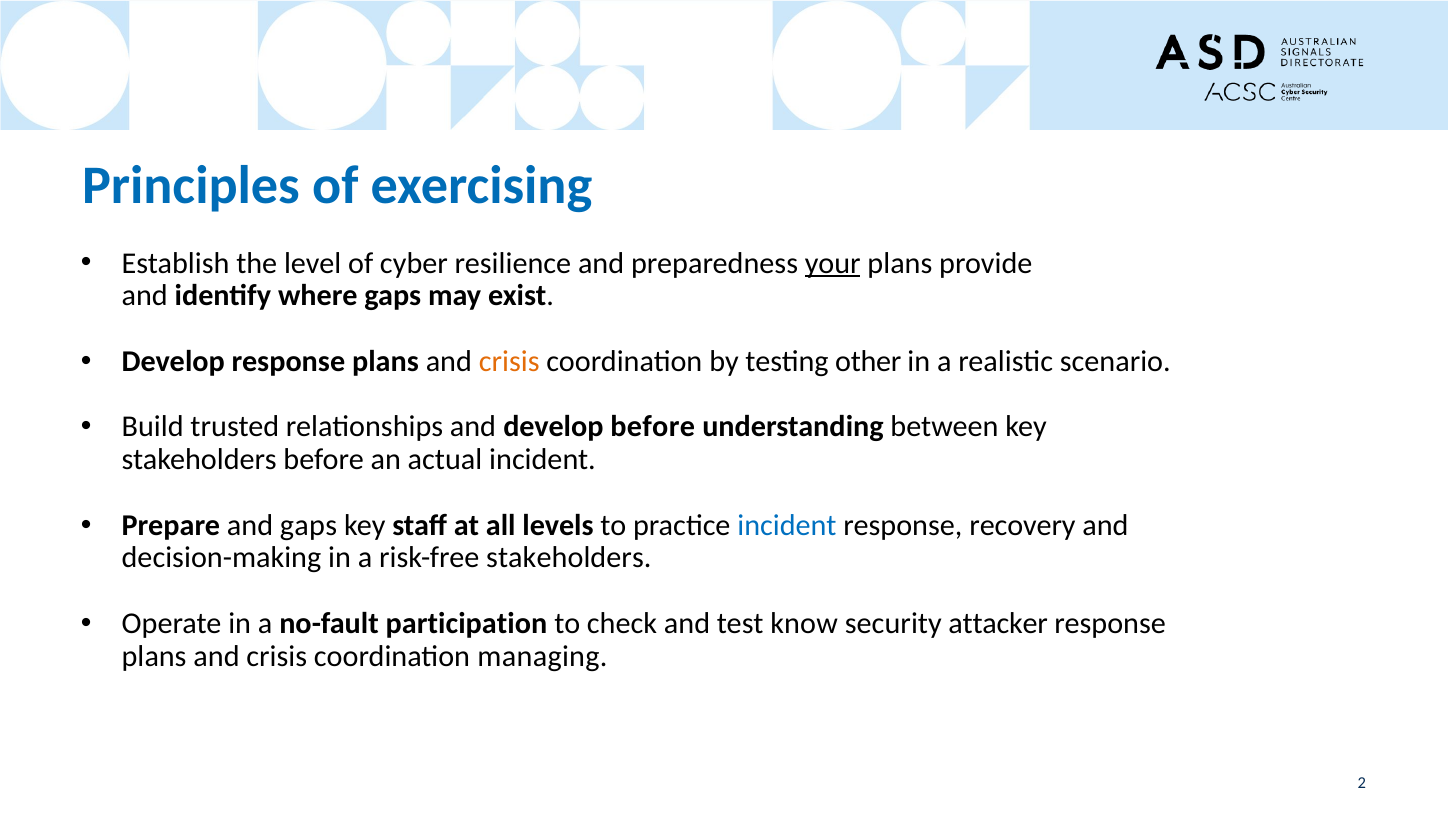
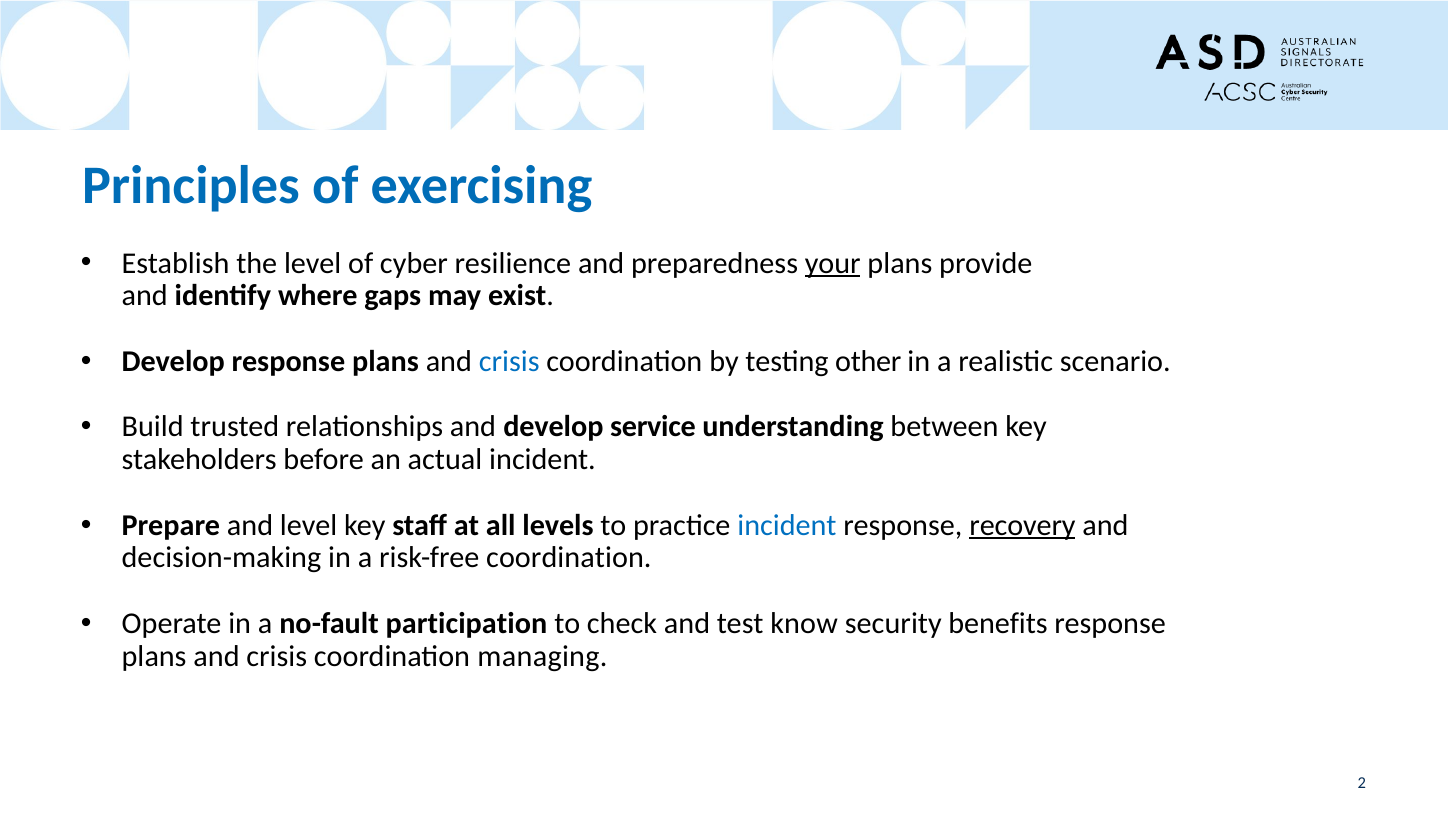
crisis colour: orange -> blue (509, 362)
develop before: before -> service (653, 427)
and gaps: gaps -> level (309, 526)
recovery underline: none -> present (1022, 526)
risk-free stakeholders: stakeholders -> coordination (569, 558)
attacker: attacker -> benefits (998, 624)
